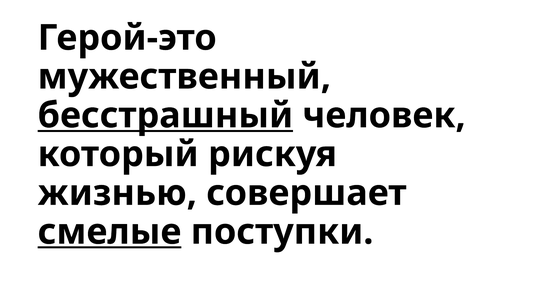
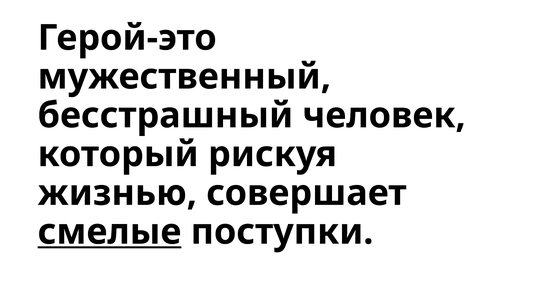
бесстрашный underline: present -> none (165, 116)
